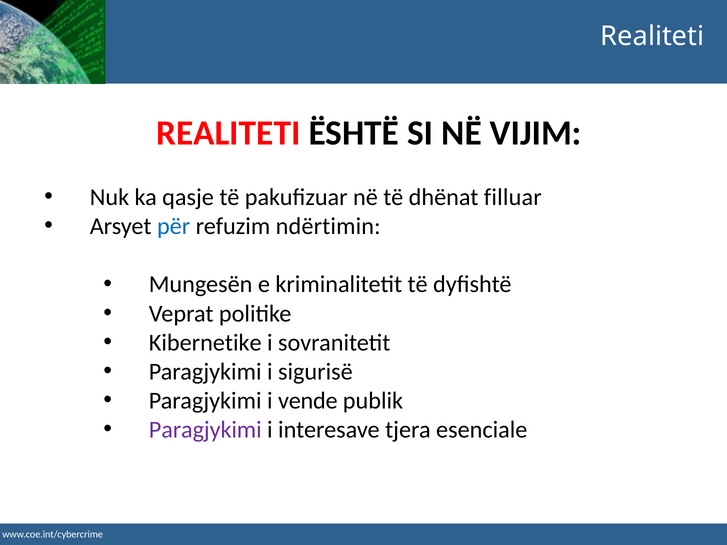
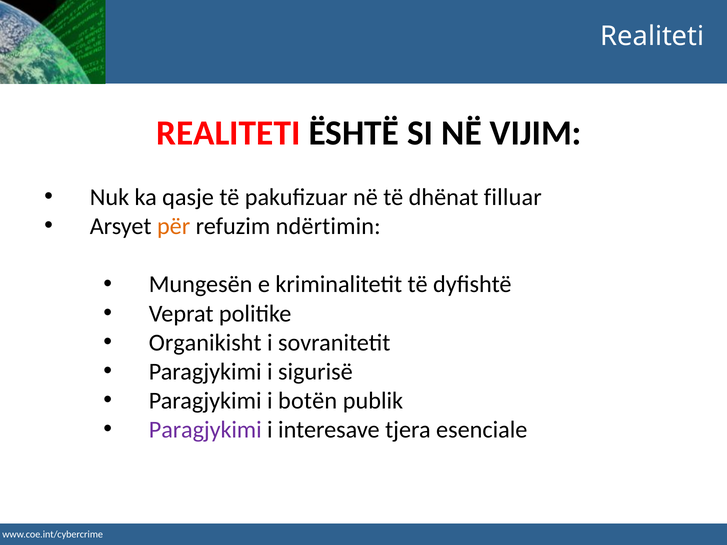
për colour: blue -> orange (174, 226)
Kibernetike: Kibernetike -> Organikisht (205, 343)
vende: vende -> botën (308, 401)
